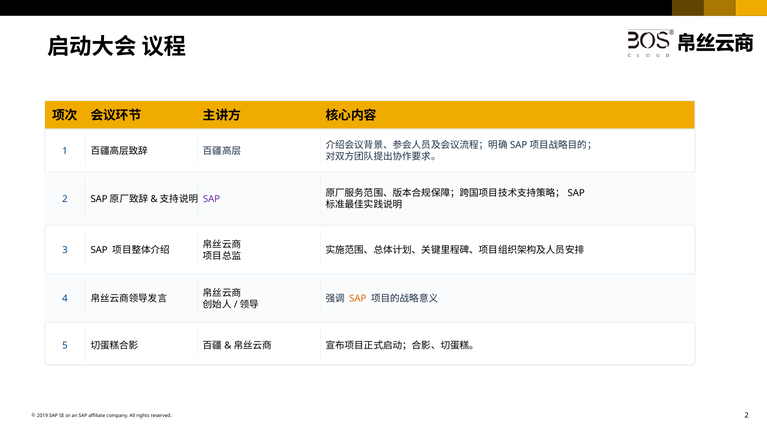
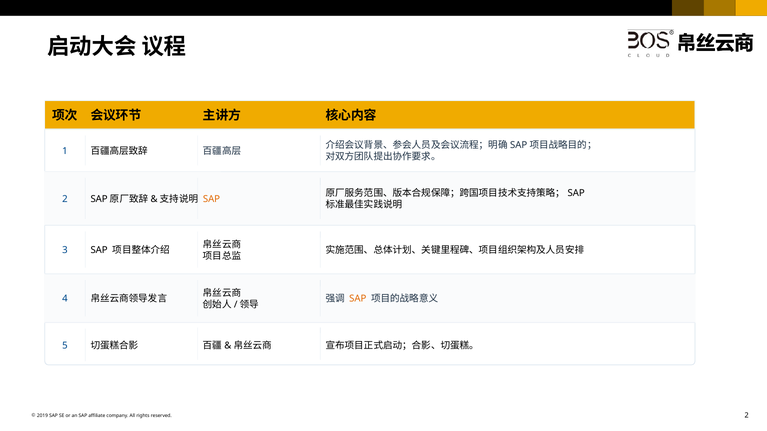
SAP colour: purple -> orange (211, 199)
